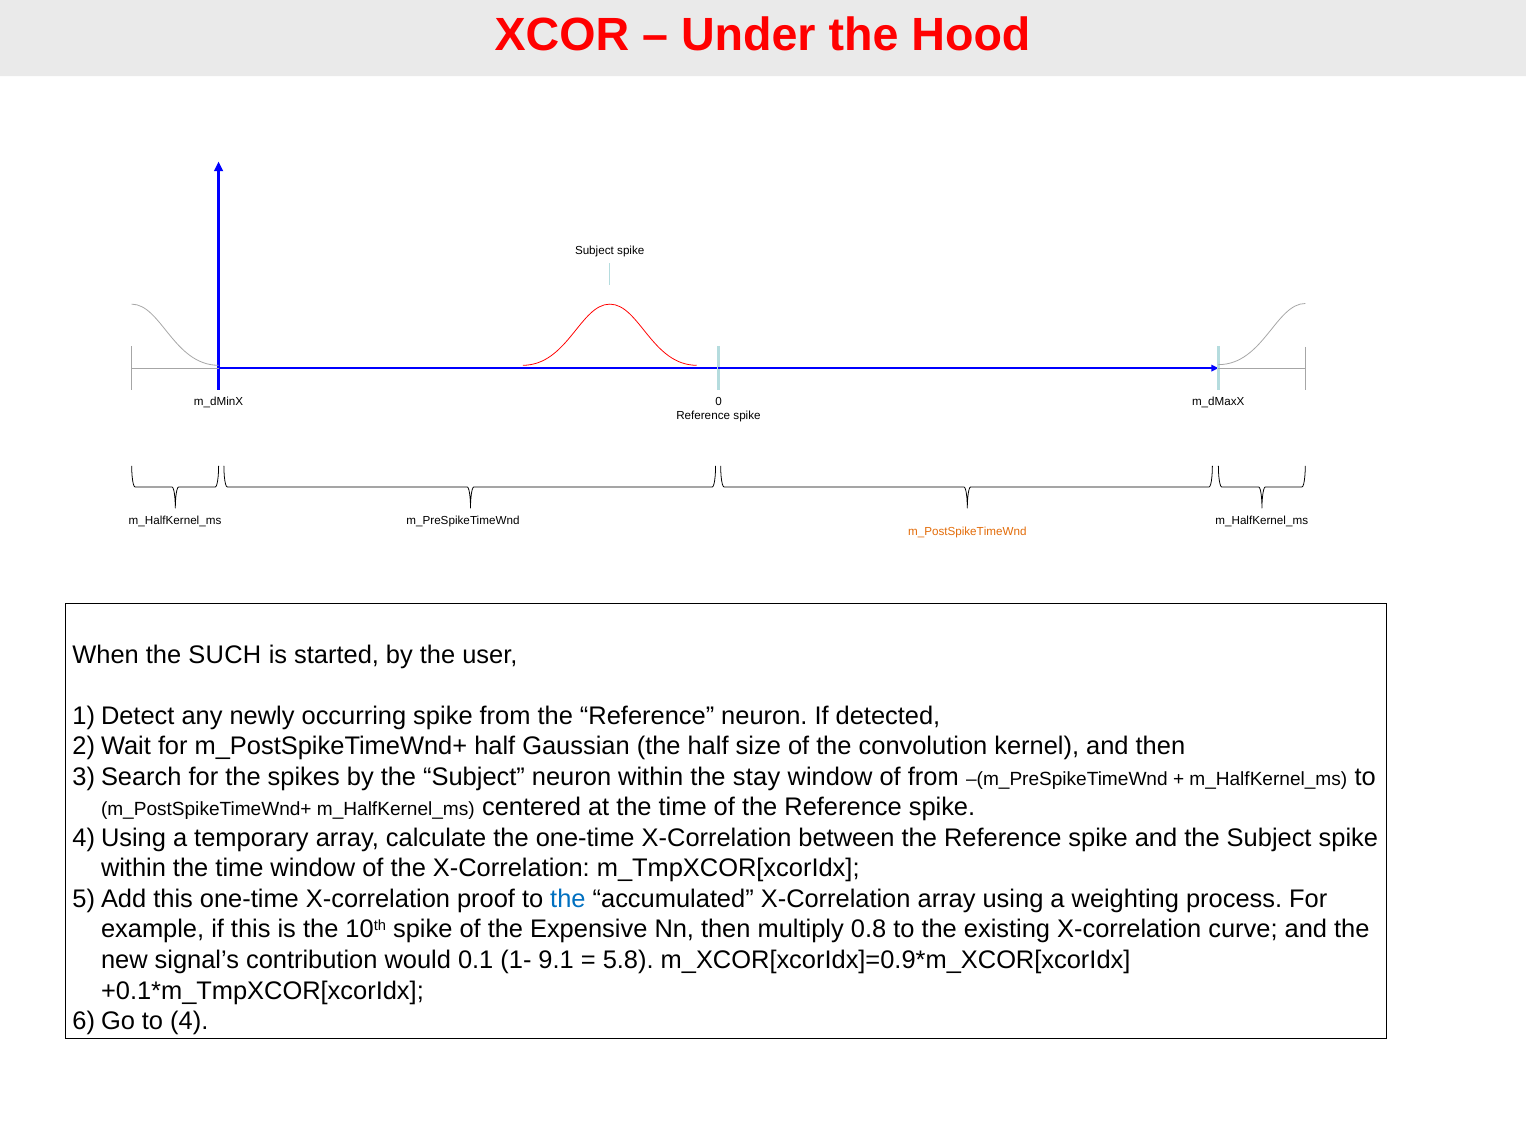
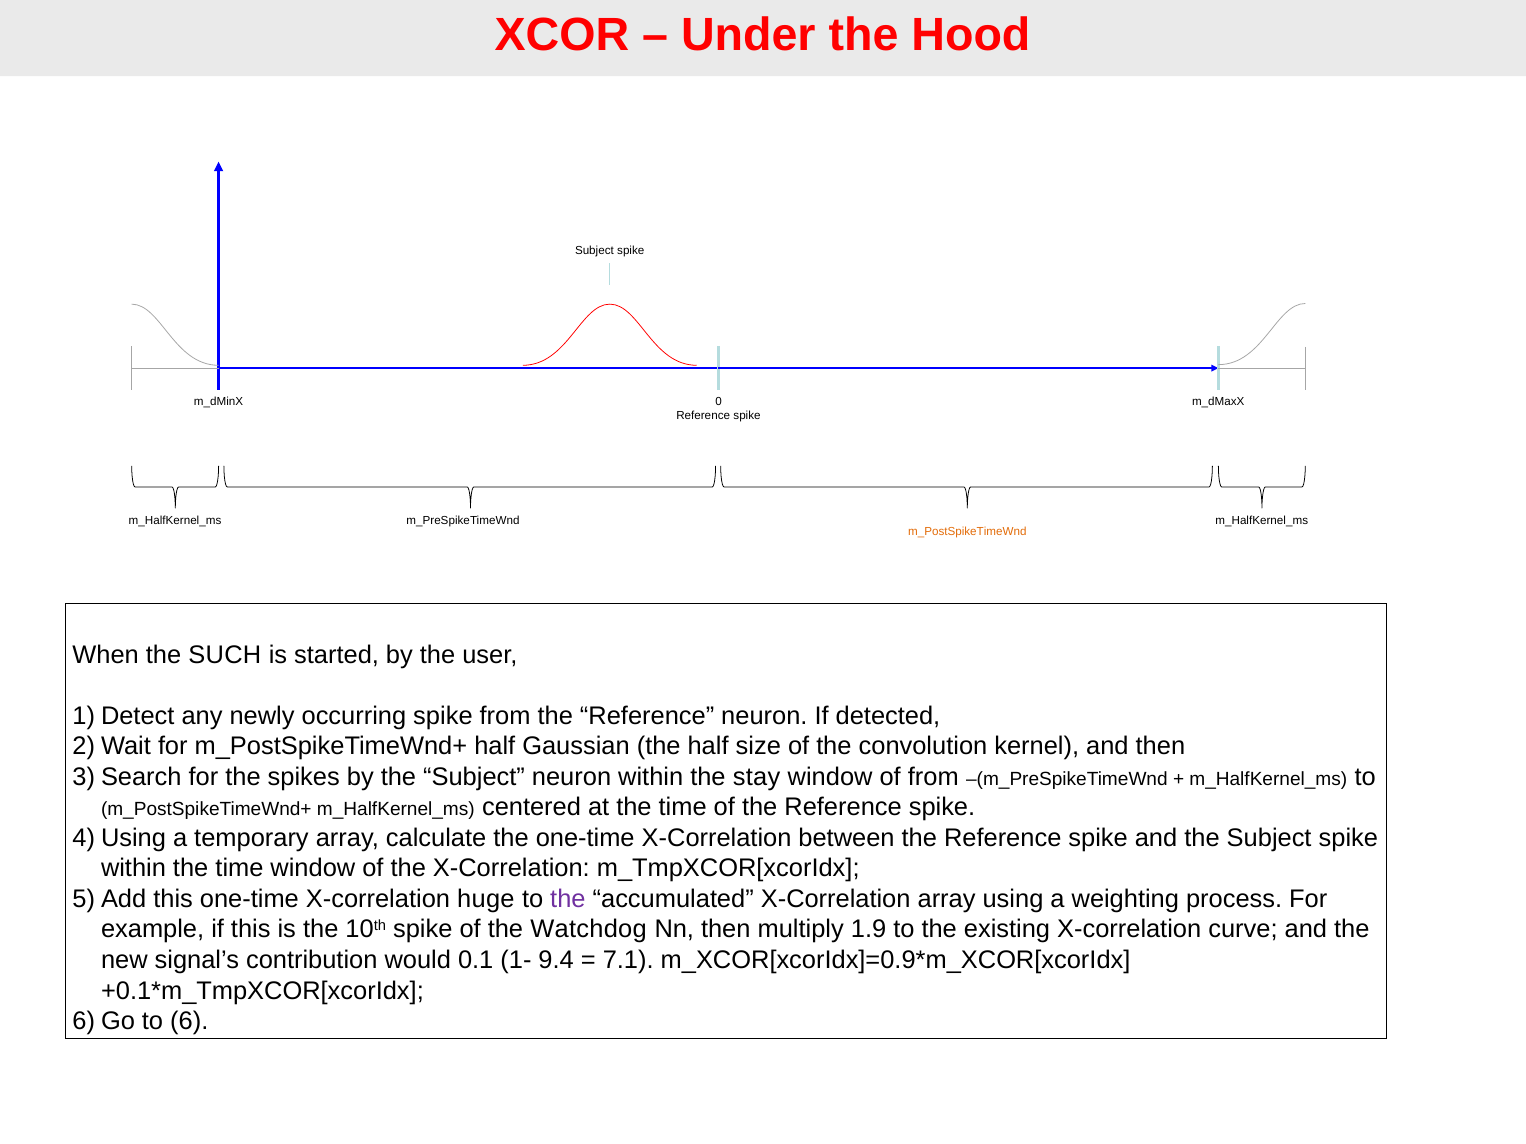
proof: proof -> huge (486, 899)
the colour: blue -> purple (568, 899)
Expensive: Expensive -> Watchdog (589, 930)
0.8: 0.8 -> 1.9 (869, 930)
9.1: 9.1 -> 9.4 (556, 961)
5.8: 5.8 -> 7.1 (628, 961)
4: 4 -> 6 (189, 1022)
